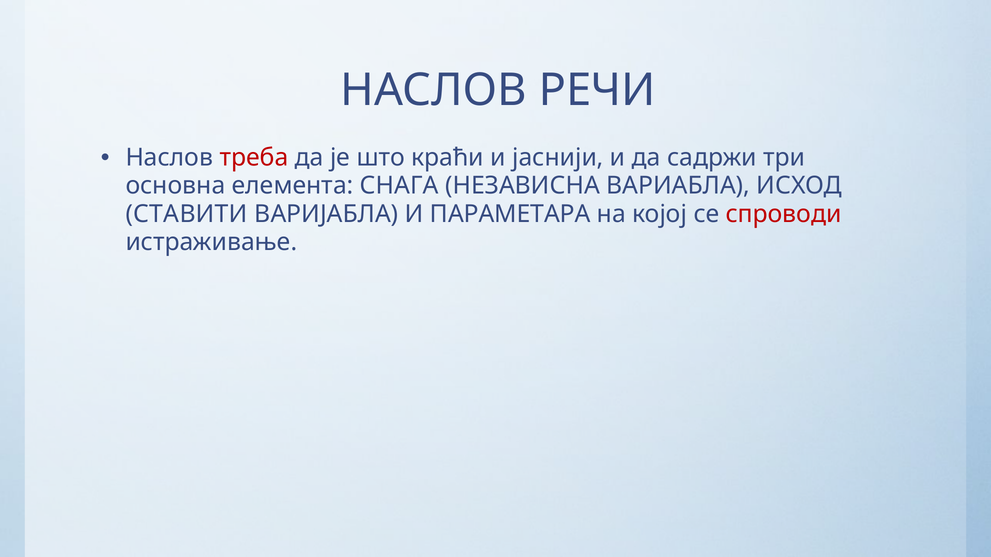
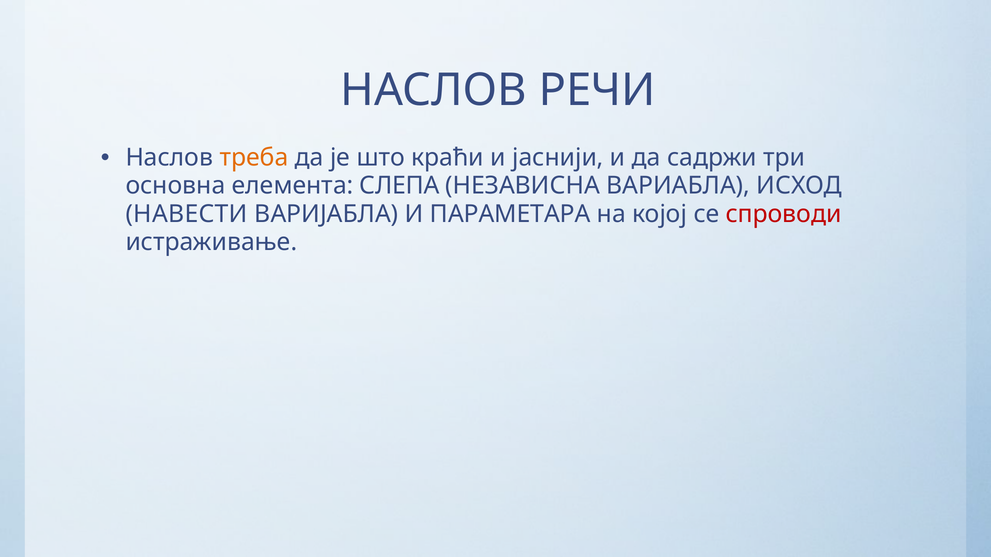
треба colour: red -> orange (254, 158)
СНАГА: СНАГА -> СЛЕПА (399, 186)
СТАВИТИ: СТАВИТИ -> НАВЕСТИ (187, 214)
